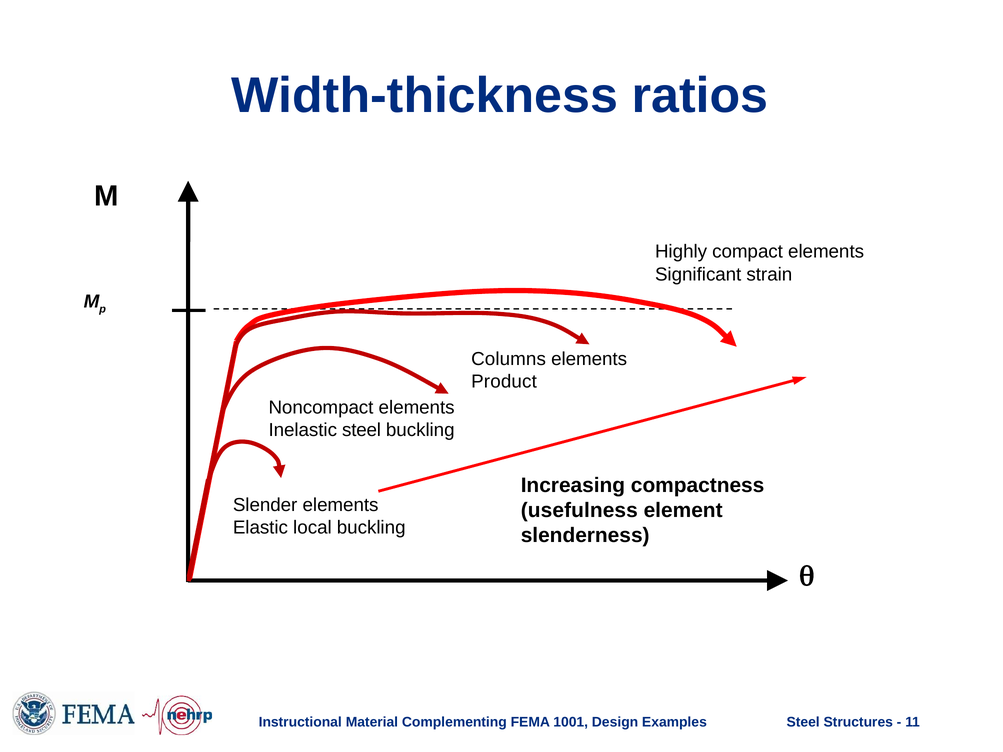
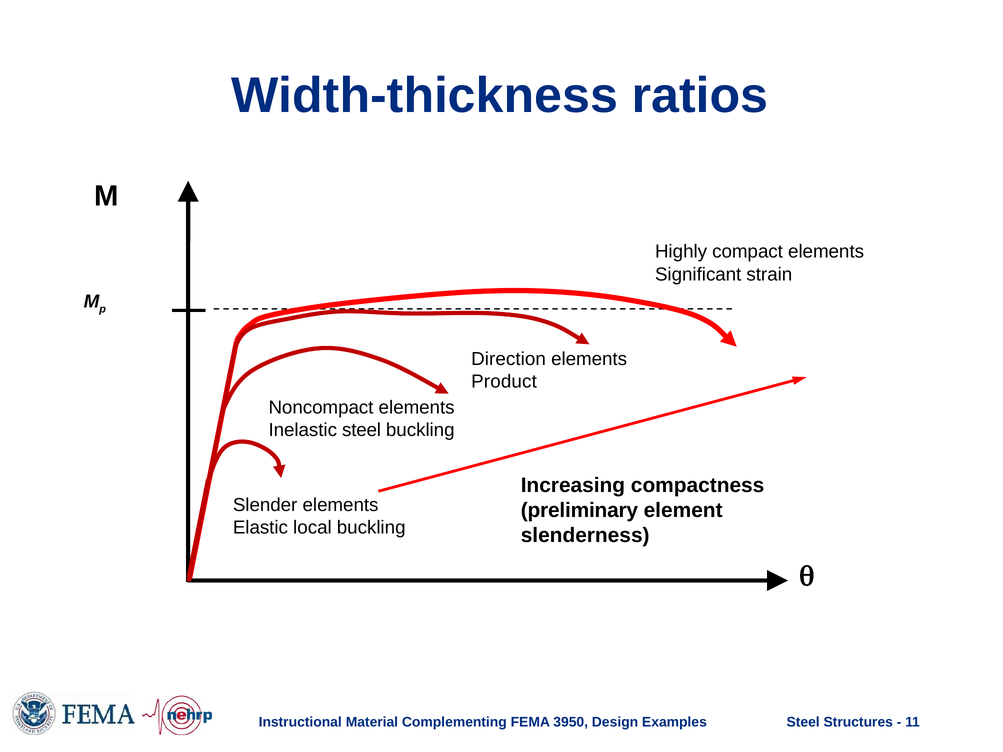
Columns: Columns -> Direction (509, 359)
usefulness: usefulness -> preliminary (579, 510)
1001: 1001 -> 3950 (571, 723)
